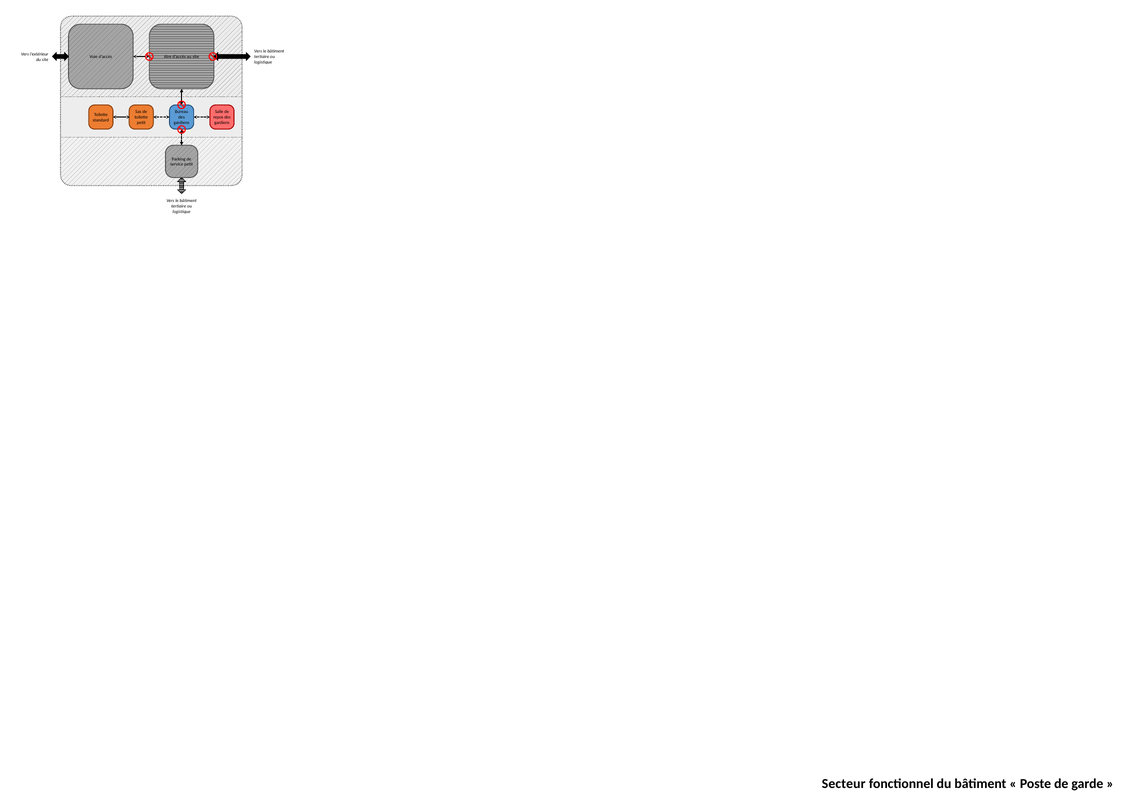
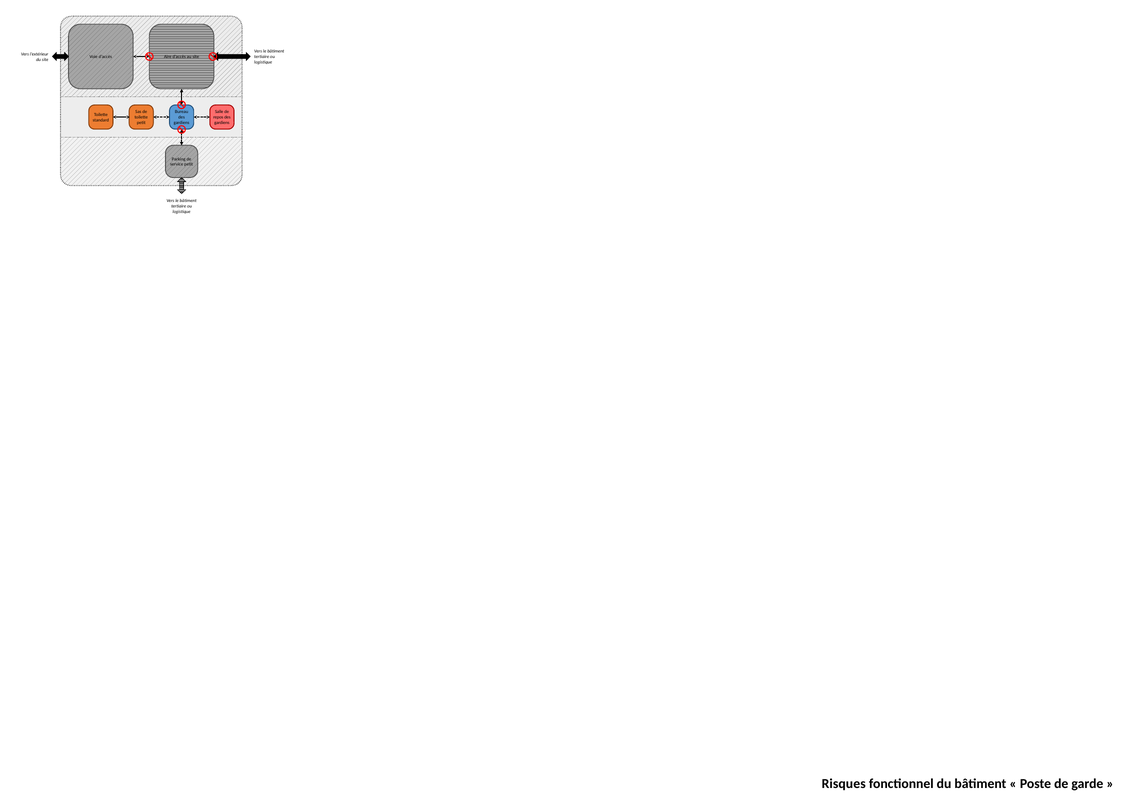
Secteur: Secteur -> Risques (844, 784)
